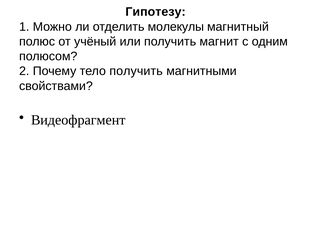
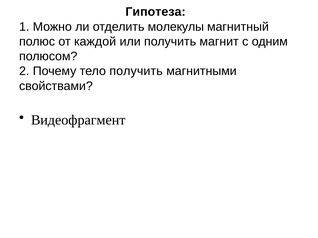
Гипотезу: Гипотезу -> Гипотеза (156, 12)
учёный: учёный -> каждой (95, 42)
